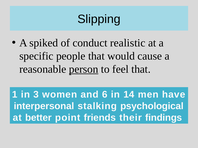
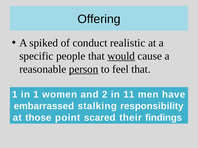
Slipping: Slipping -> Offering (99, 19)
would underline: none -> present (121, 56)
in 3: 3 -> 1 (36, 95)
6: 6 -> 2 (105, 95)
14: 14 -> 11 (129, 95)
interpersonal: interpersonal -> embarrassed (44, 106)
psychological: psychological -> responsibility (152, 106)
better: better -> those (38, 118)
friends: friends -> scared (100, 118)
